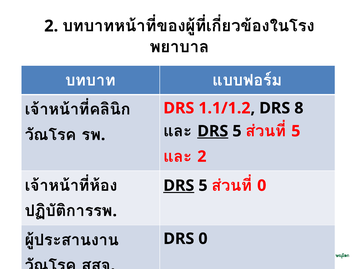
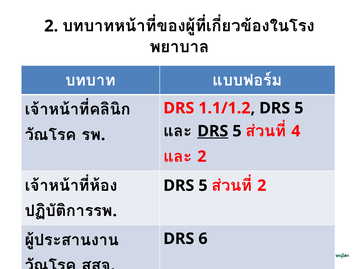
1.1/1.2 DRS 8: 8 -> 5 (299, 108)
5: 5 -> 4 (296, 131)
DRS underline: present -> none (179, 186)
0: 0 -> 2 (262, 186)
DRS 0: 0 -> 6 (203, 239)
